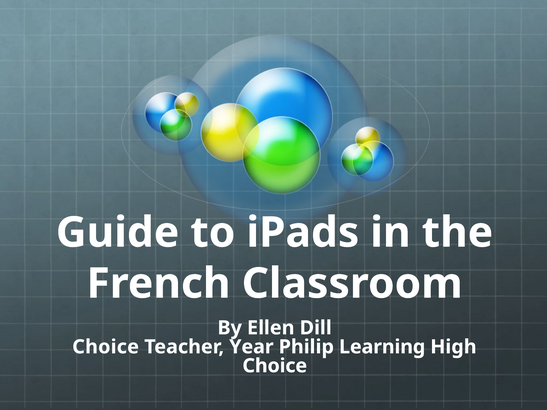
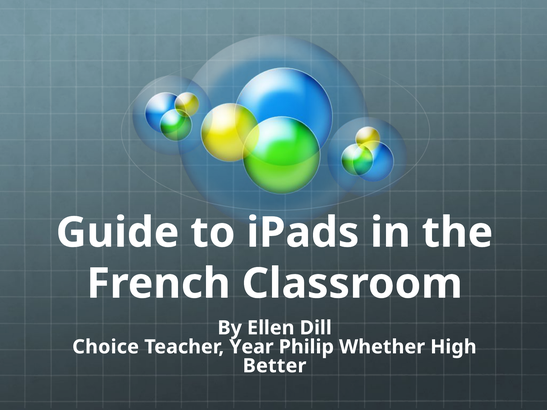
Learning: Learning -> Whether (382, 347)
Choice: Choice -> Better (275, 366)
